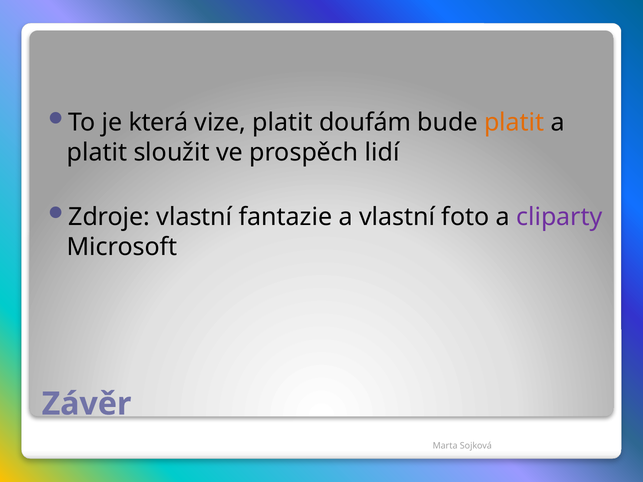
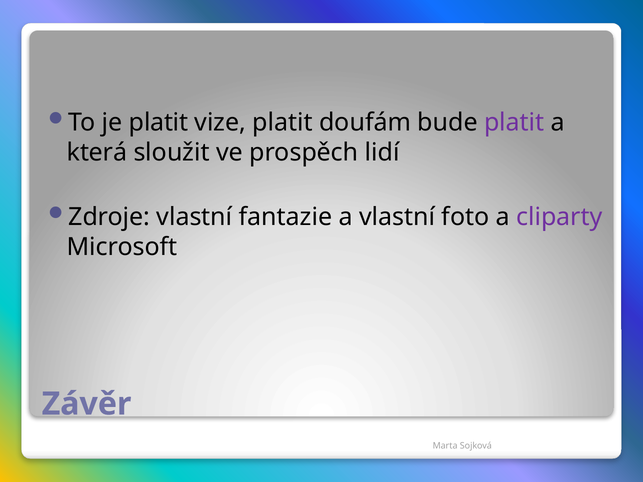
je která: která -> platit (158, 123)
platit colour: orange -> purple (514, 123)
platit: platit -> která (97, 153)
